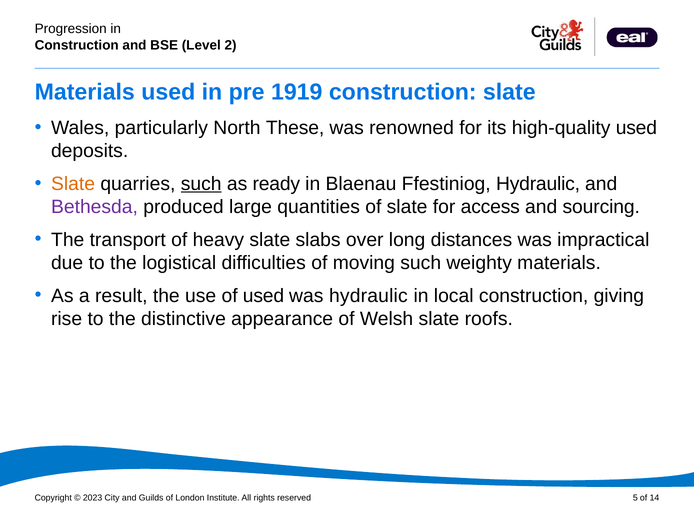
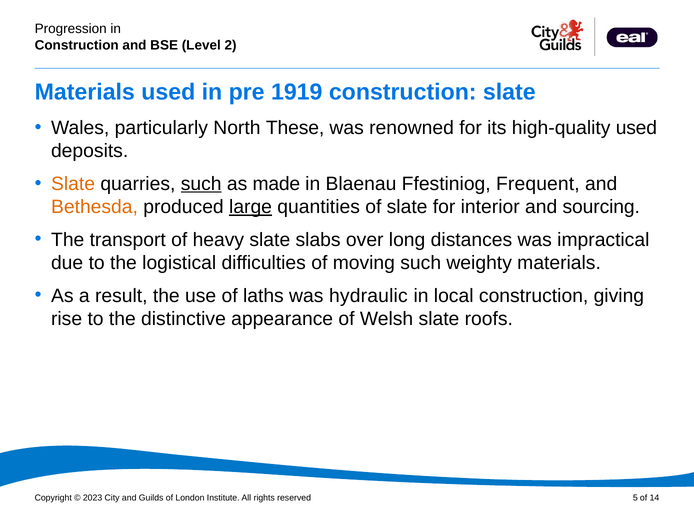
ready: ready -> made (276, 184)
Ffestiniog Hydraulic: Hydraulic -> Frequent (538, 184)
Bethesda colour: purple -> orange (94, 207)
large underline: none -> present (251, 207)
access: access -> interior (490, 207)
of used: used -> laths (263, 295)
